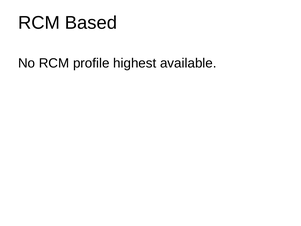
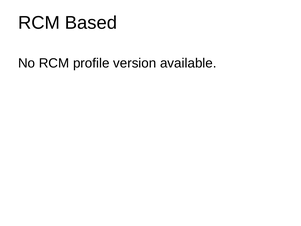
highest: highest -> version (135, 63)
